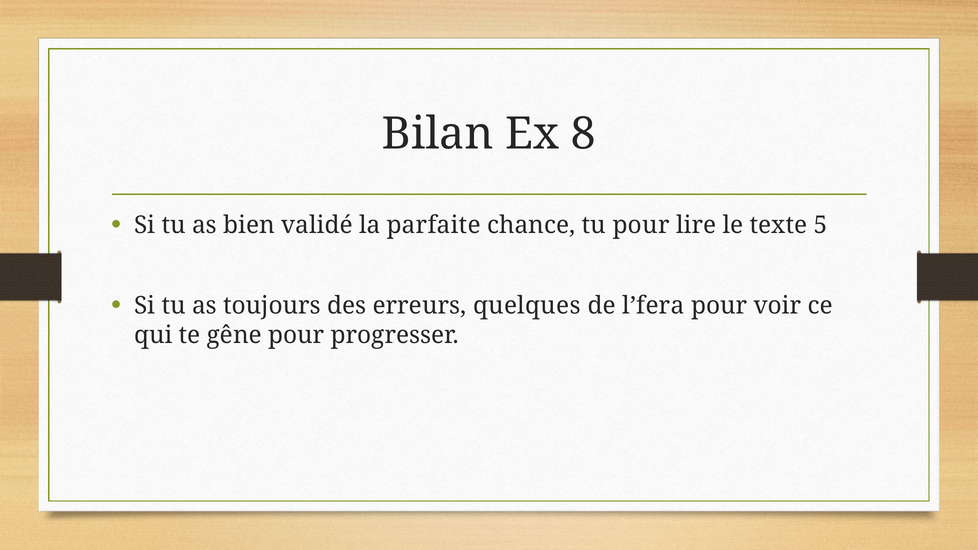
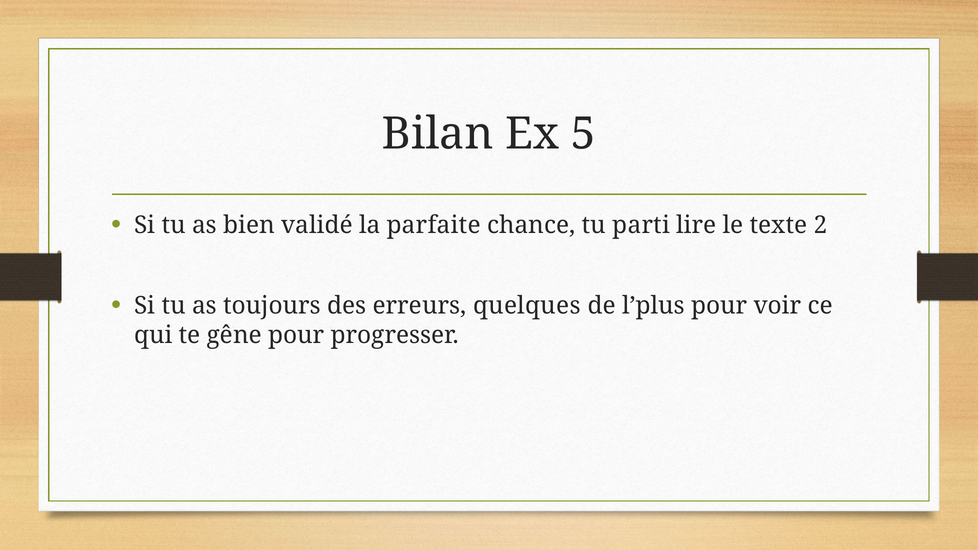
8: 8 -> 5 (583, 134)
tu pour: pour -> parti (641, 225)
5: 5 -> 2 (820, 225)
l’fera: l’fera -> l’plus (653, 306)
